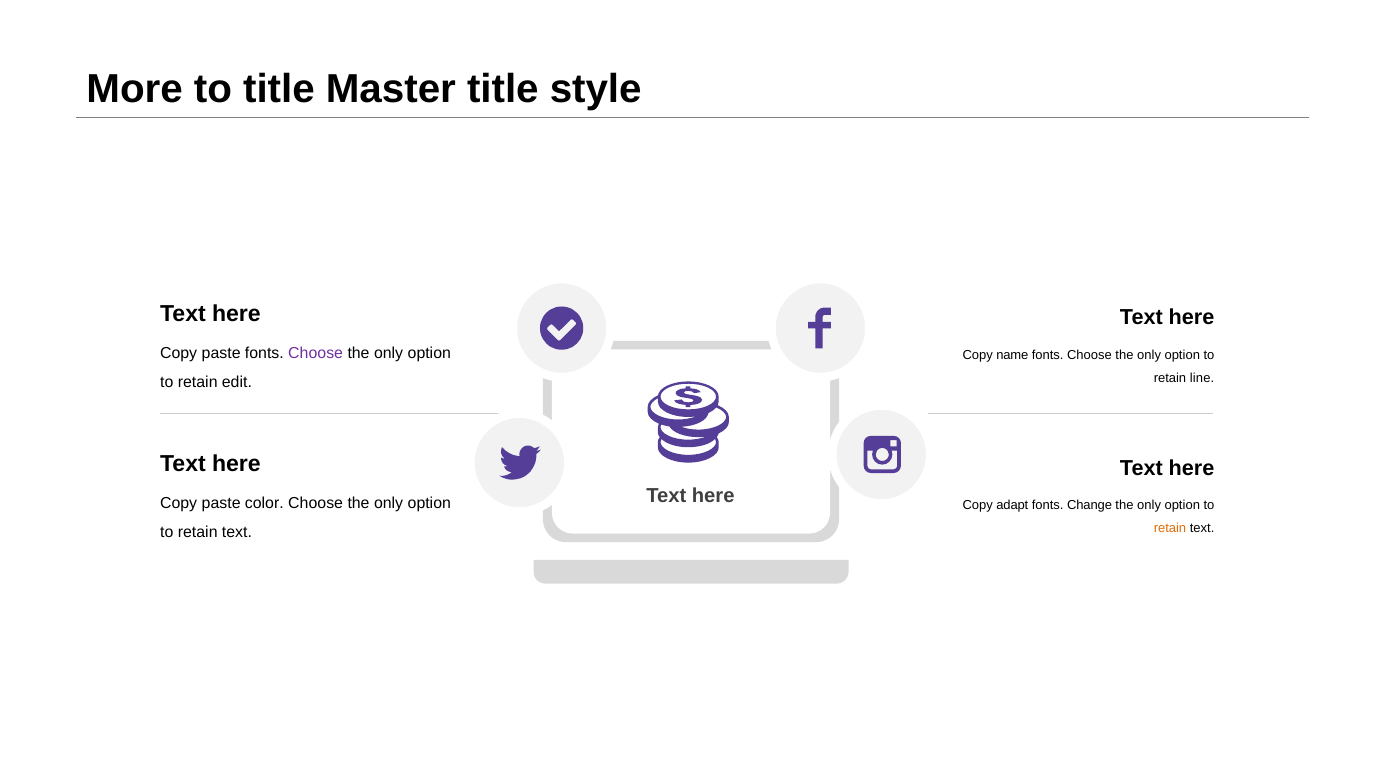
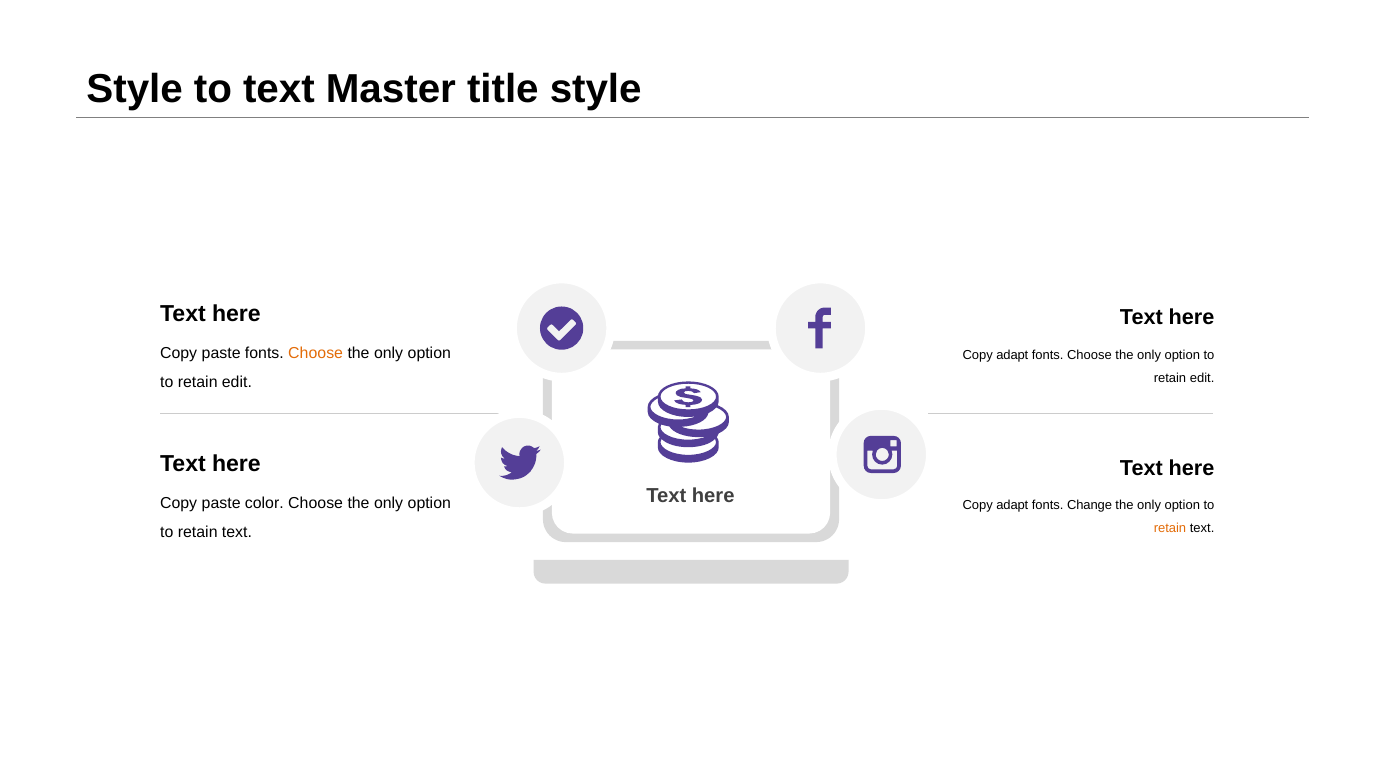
More: More -> Style (135, 90)
to title: title -> text (279, 90)
Choose colour: purple -> orange (316, 353)
name: name -> adapt (1012, 355)
line: line -> edit (1202, 378)
